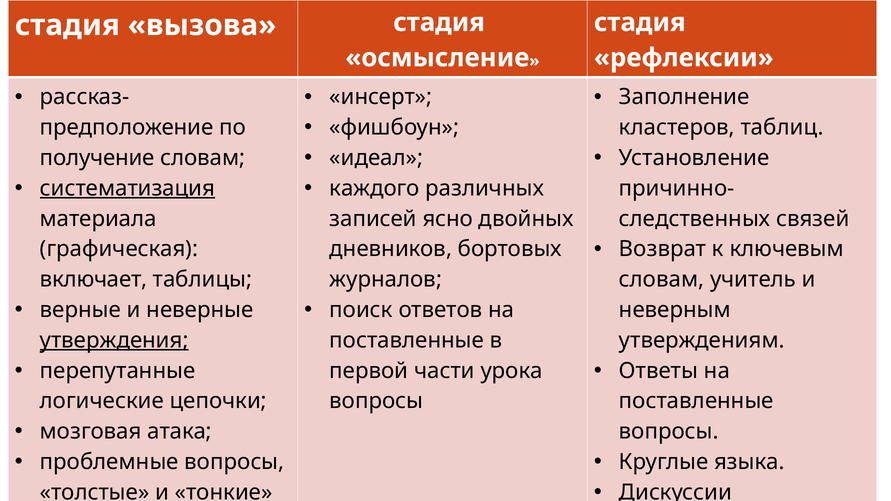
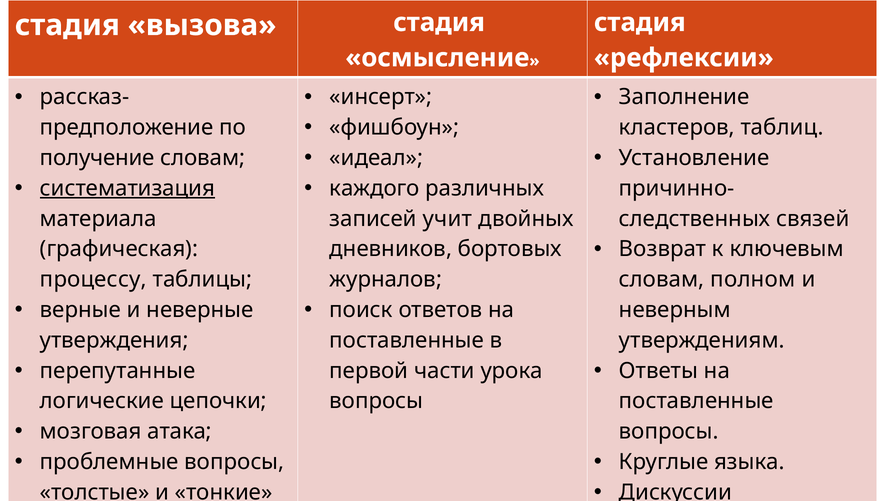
ясно: ясно -> учит (448, 219)
включает: включает -> процессу (93, 280)
учитель: учитель -> полном (753, 280)
утверждения underline: present -> none (114, 340)
